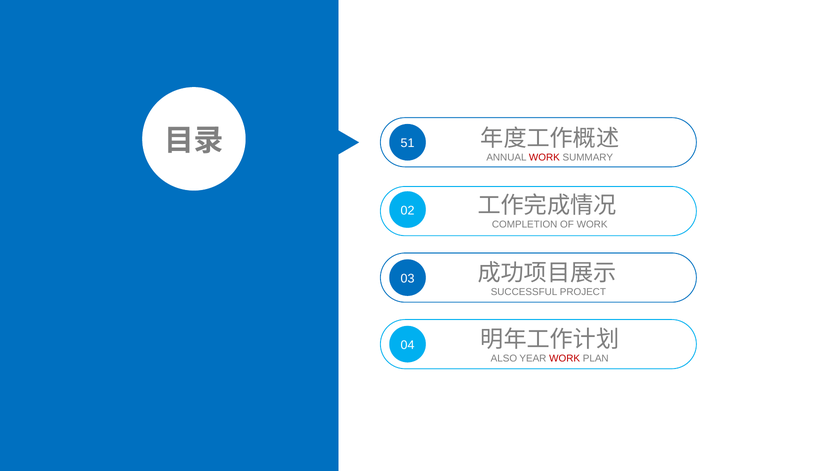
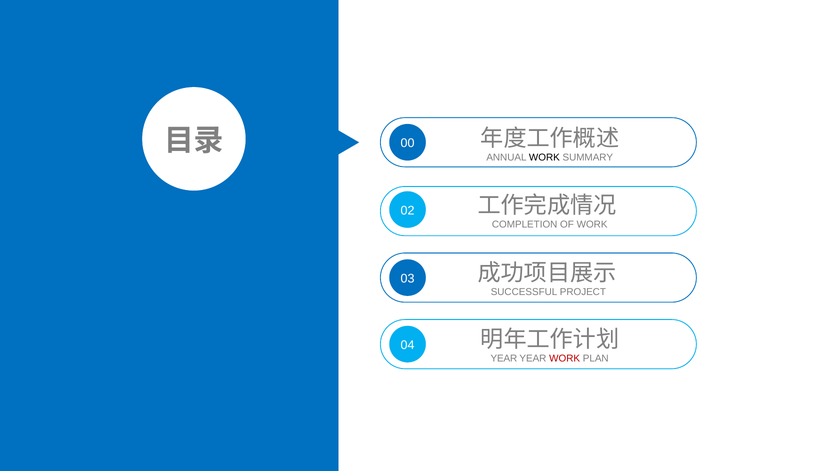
51: 51 -> 00 (408, 143)
WORK colour: red -> black (544, 157)
ALSO: ALSO -> YEAR (504, 359)
